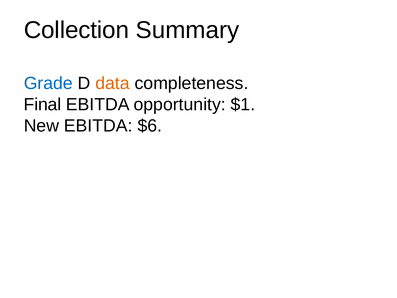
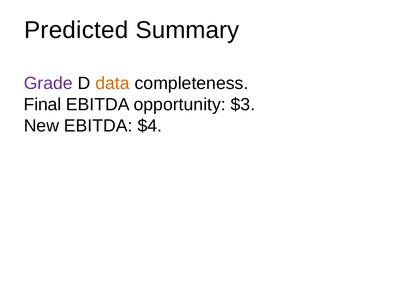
Collection: Collection -> Predicted (76, 30)
Grade colour: blue -> purple (48, 83)
$1: $1 -> $3 (243, 104)
$6: $6 -> $4 (150, 126)
